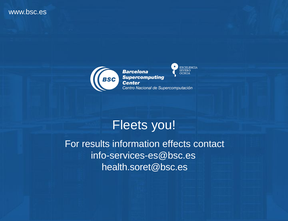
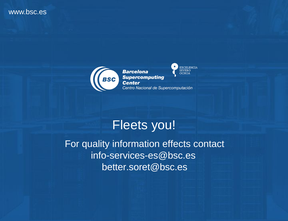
results: results -> quality (96, 144)
health.soret@bsc.es: health.soret@bsc.es -> better.soret@bsc.es (145, 167)
